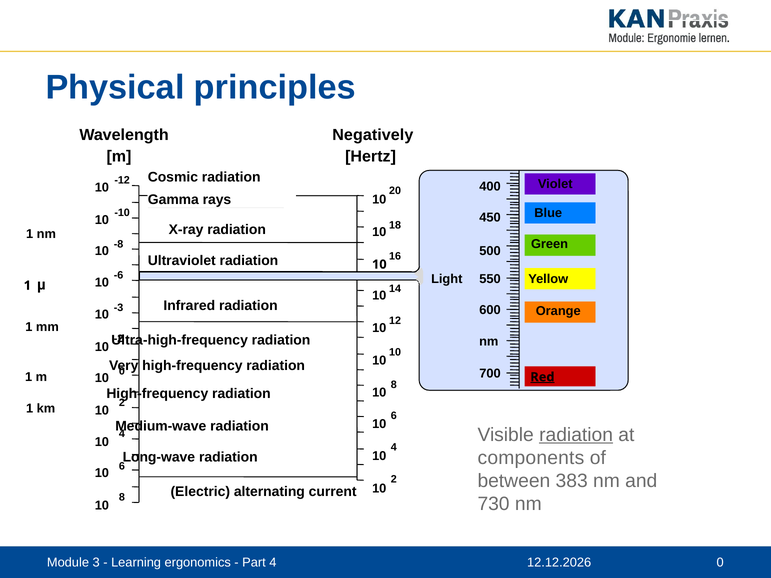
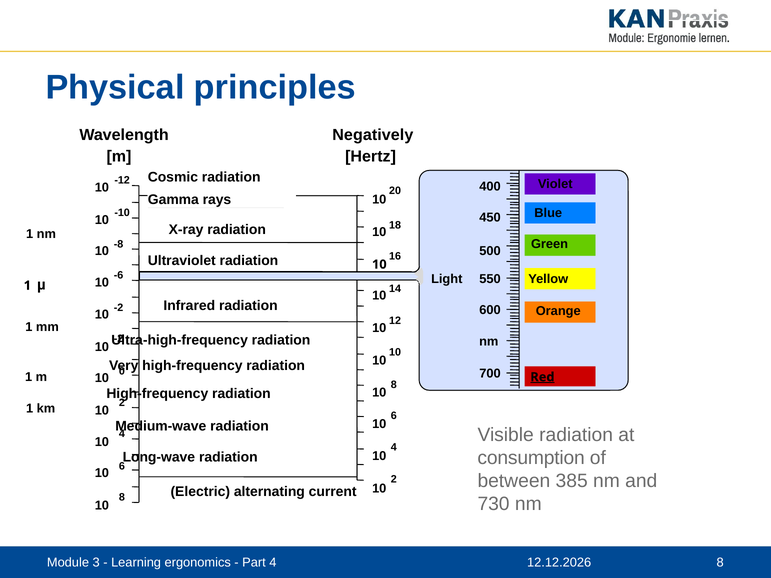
-3: -3 -> -2 (119, 308)
radiation underline: present -> none (576, 435)
components: components -> consumption (531, 458)
383: 383 -> 385 (572, 481)
4 0: 0 -> 8 (720, 563)
